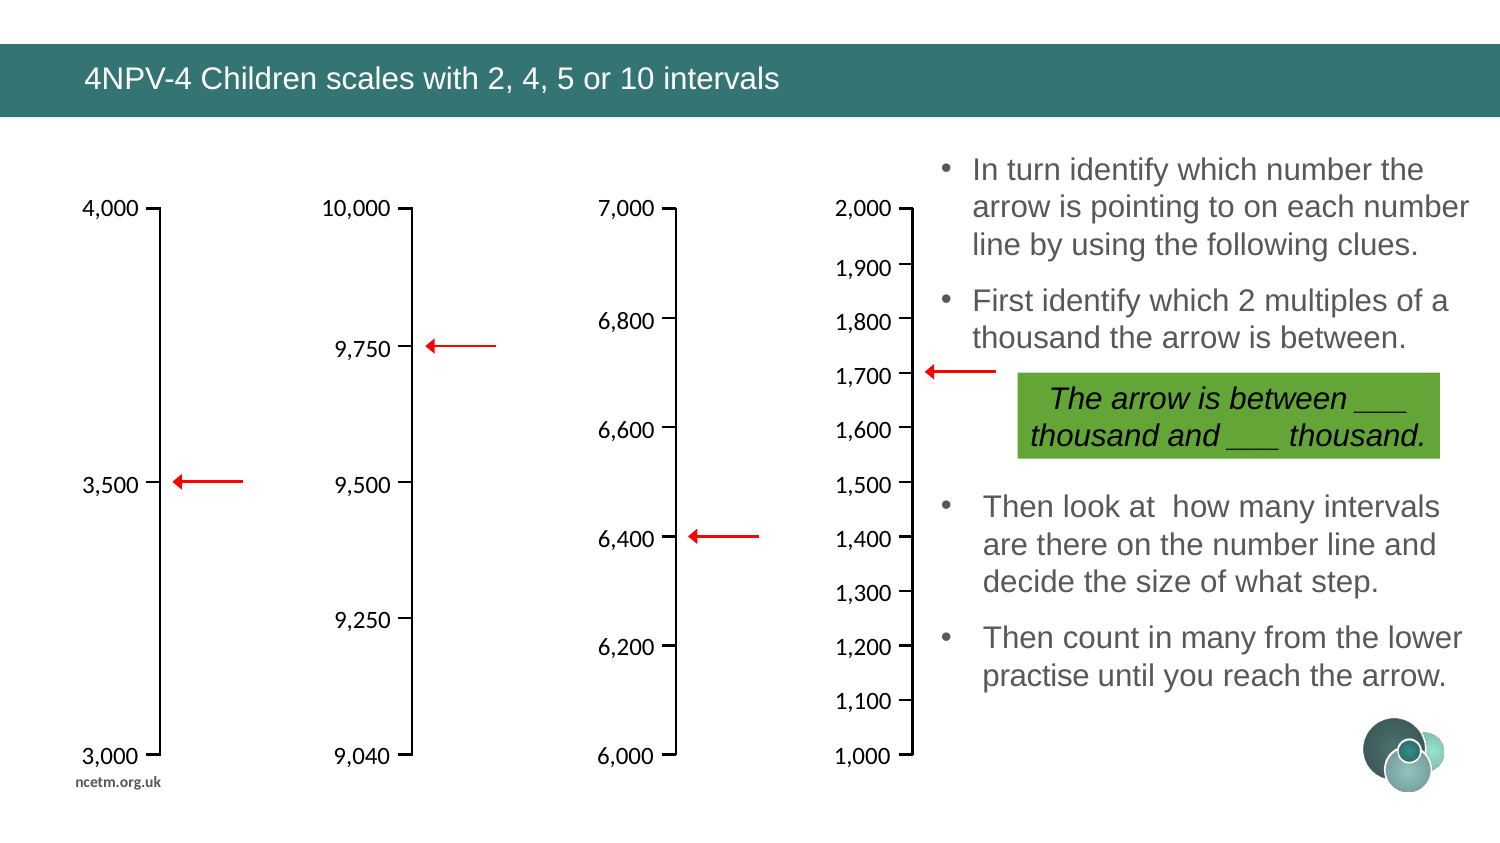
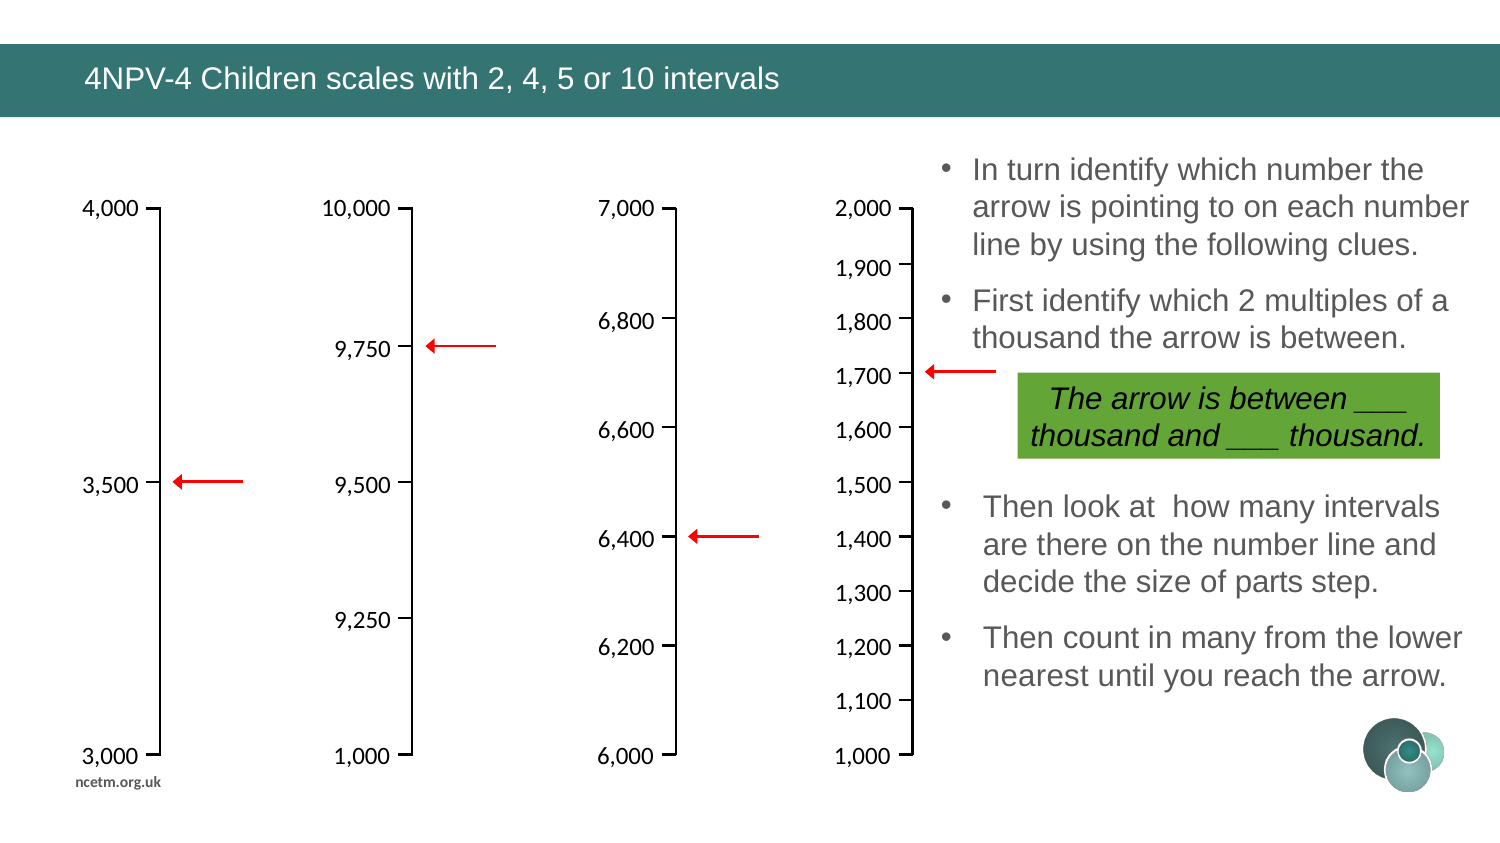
what: what -> parts (1269, 583)
practise: practise -> nearest (1036, 677)
9,040: 9,040 -> 1,000 (362, 757)
